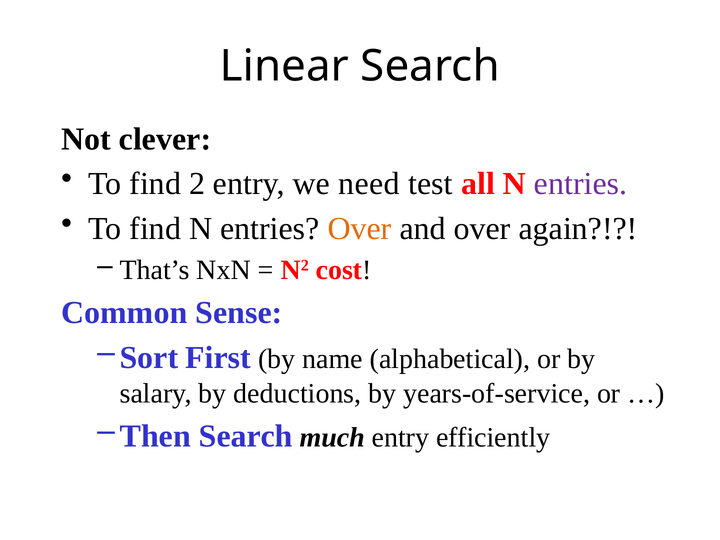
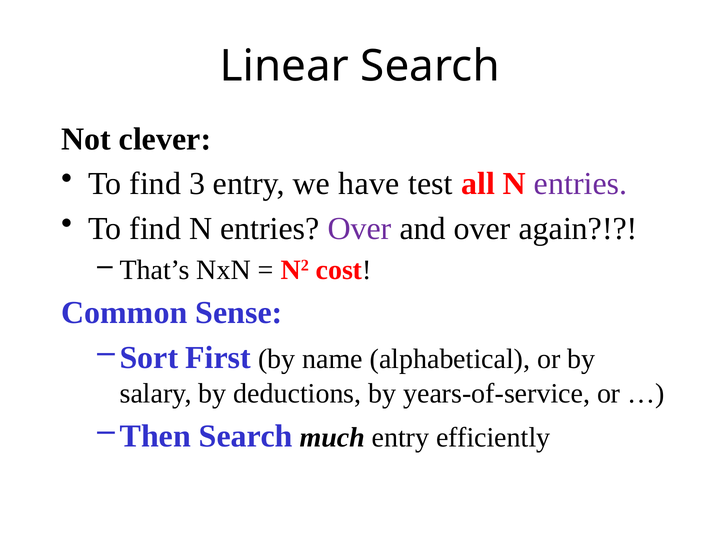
2: 2 -> 3 (197, 184)
need: need -> have (369, 184)
Over colour: orange -> purple (360, 229)
